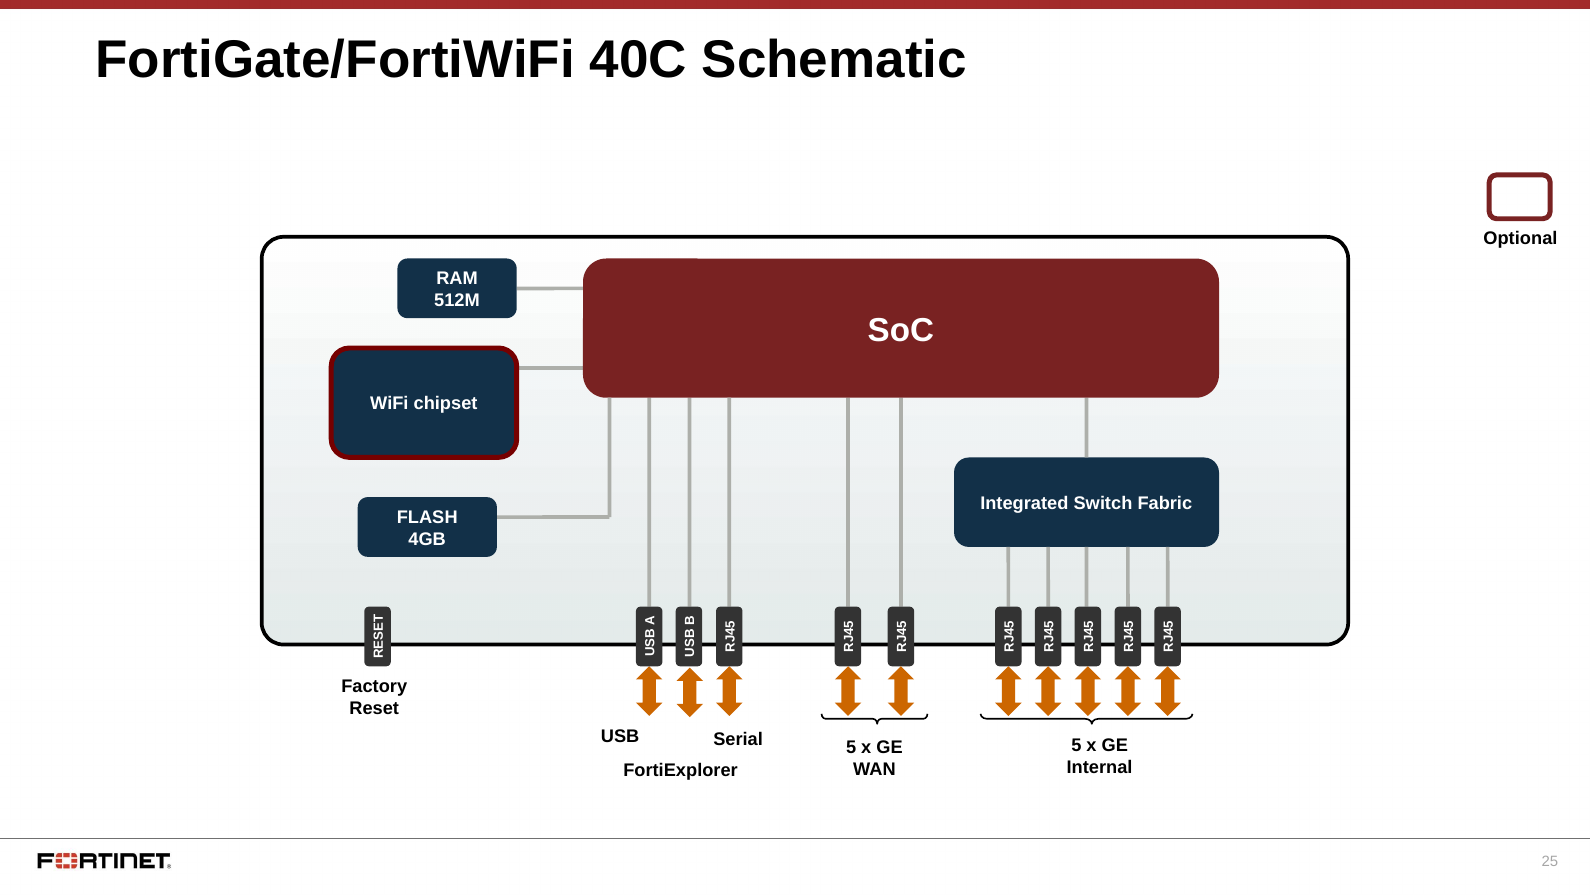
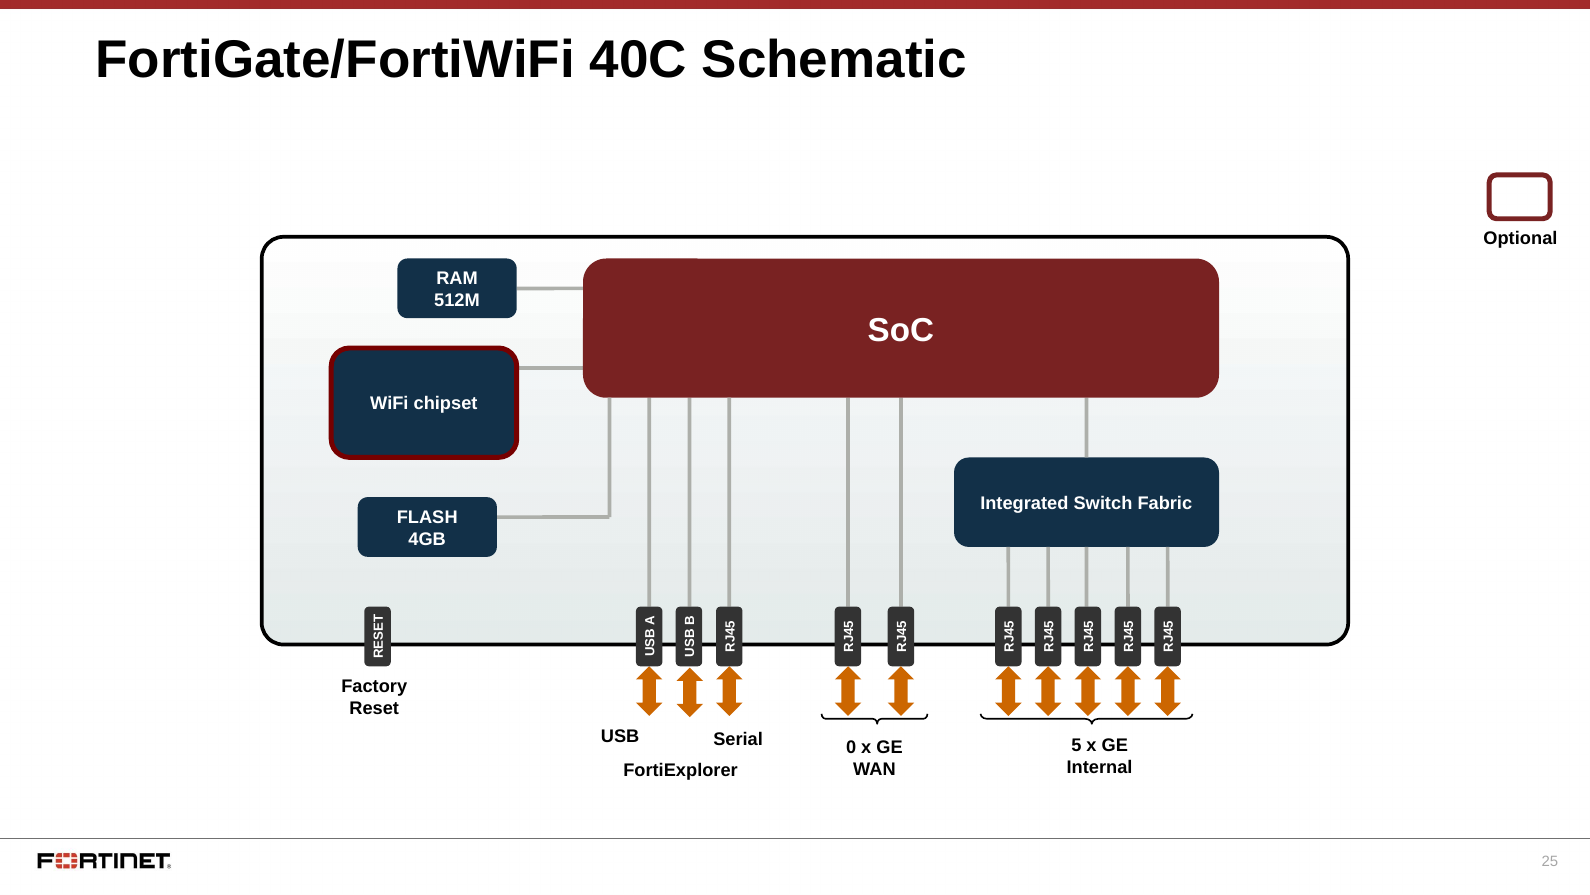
Serial 5: 5 -> 0 (851, 747)
